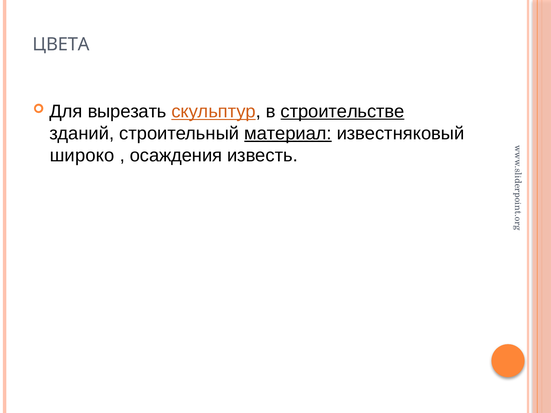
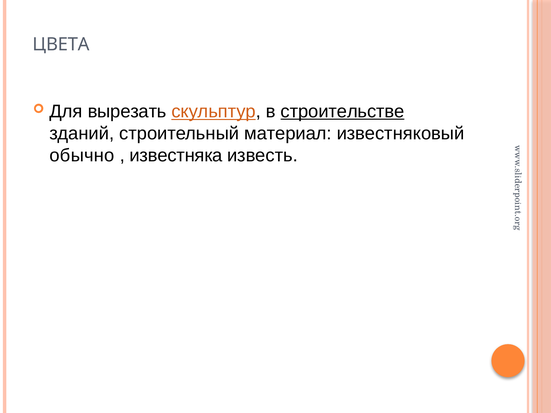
материал underline: present -> none (288, 133)
широко: широко -> обычно (82, 156)
осаждения: осаждения -> известняка (176, 156)
